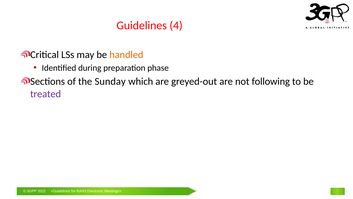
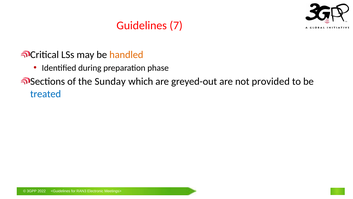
4: 4 -> 7 (176, 25)
following: following -> provided (271, 81)
treated colour: purple -> blue (46, 94)
